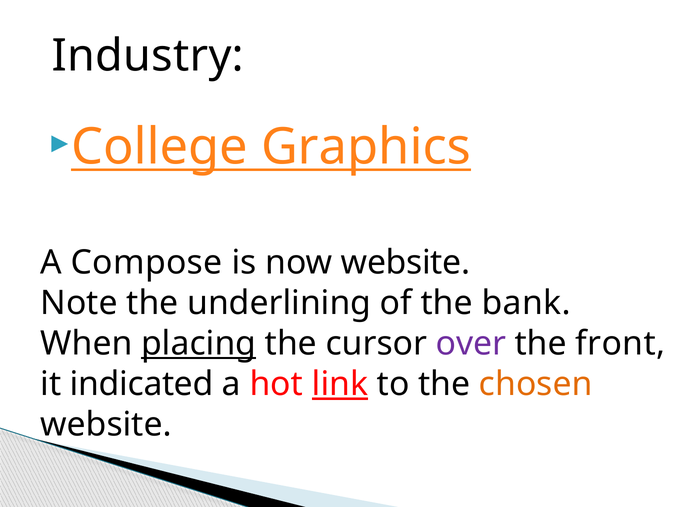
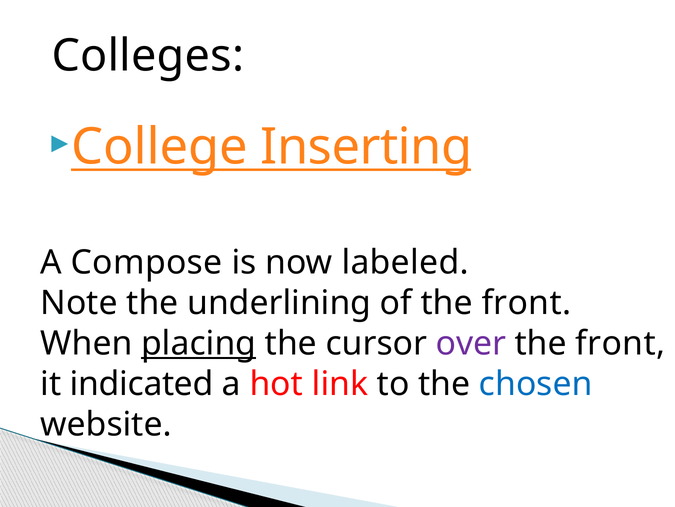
Industry: Industry -> Colleges (148, 56)
Graphics: Graphics -> Inserting (366, 147)
now website: website -> labeled (405, 262)
of the bank: bank -> front (526, 303)
link underline: present -> none (340, 384)
chosen colour: orange -> blue (536, 384)
